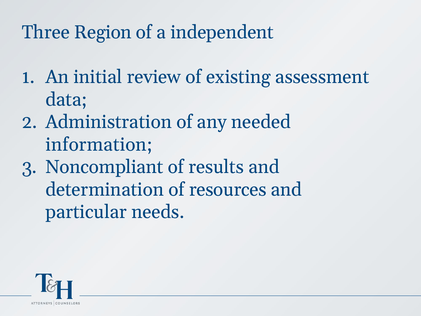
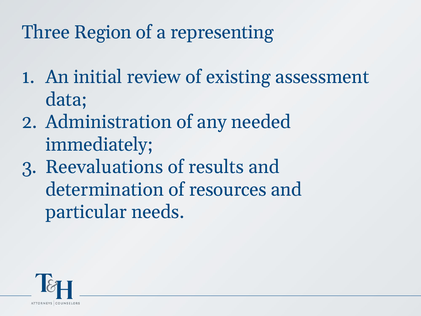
independent: independent -> representing (222, 32)
information: information -> immediately (99, 144)
Noncompliant: Noncompliant -> Reevaluations (104, 167)
